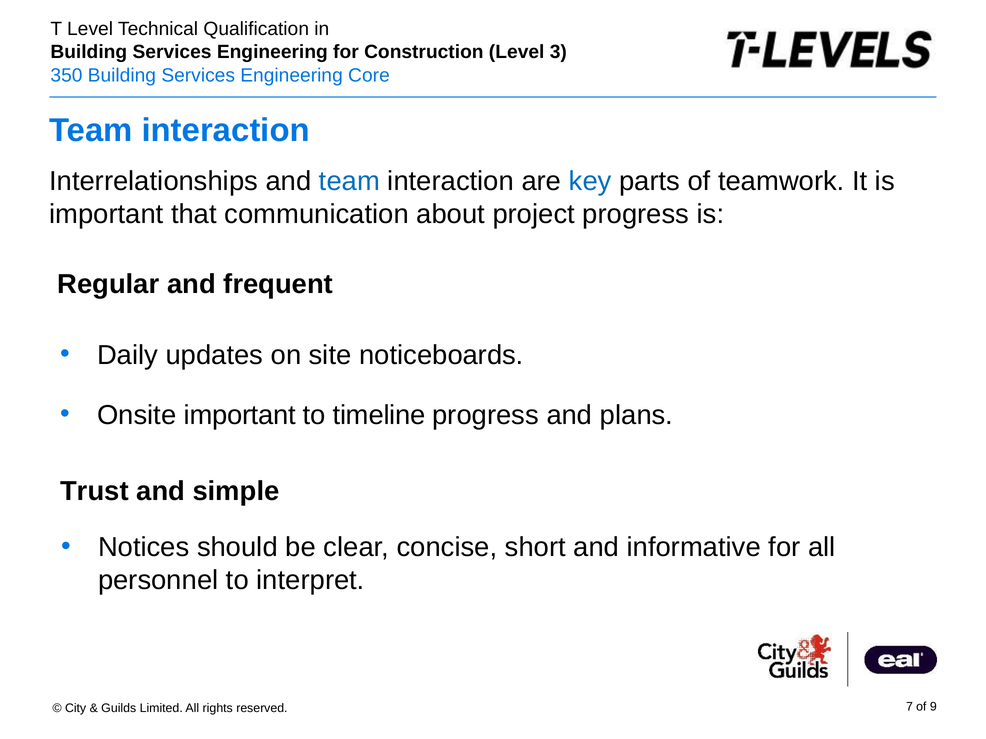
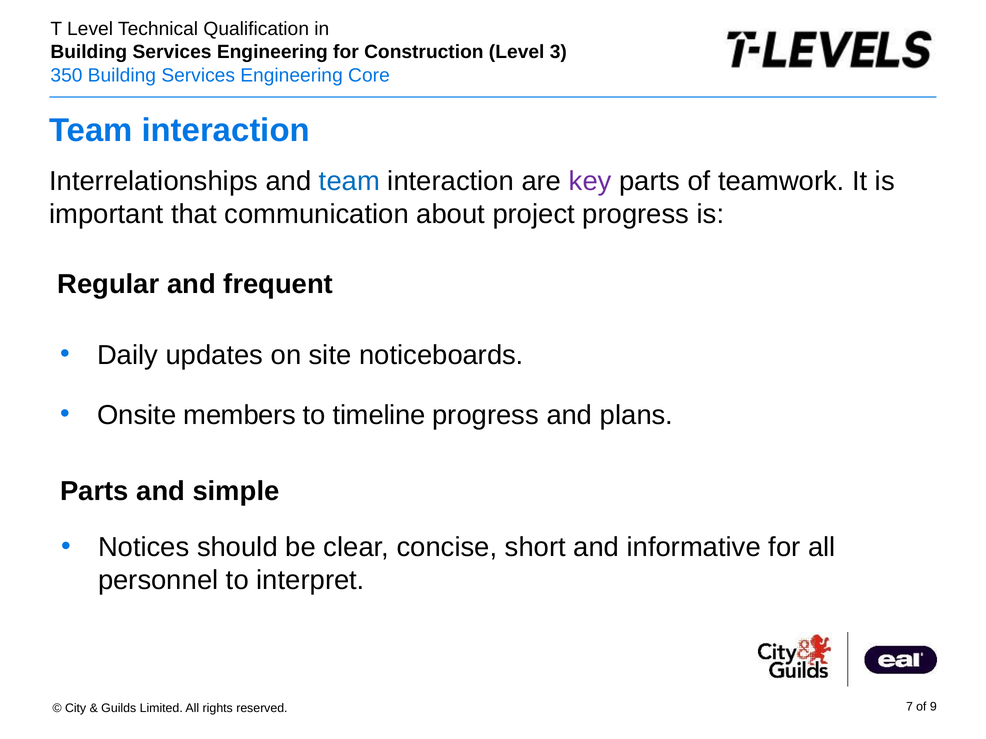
key colour: blue -> purple (590, 181)
Onsite important: important -> members (240, 415)
Trust: Trust -> Parts (94, 491)
